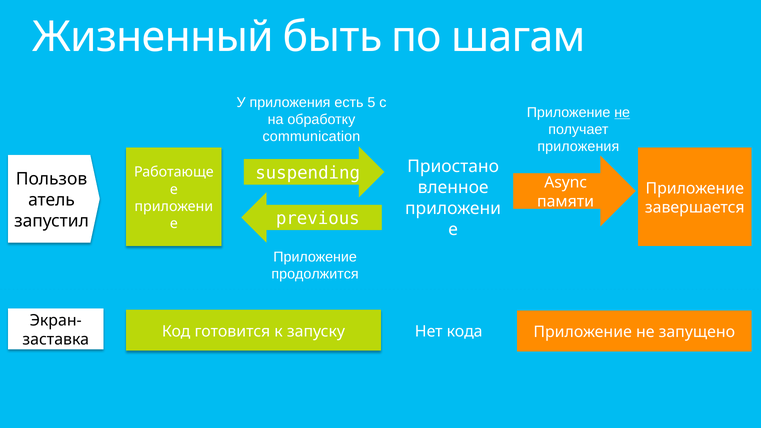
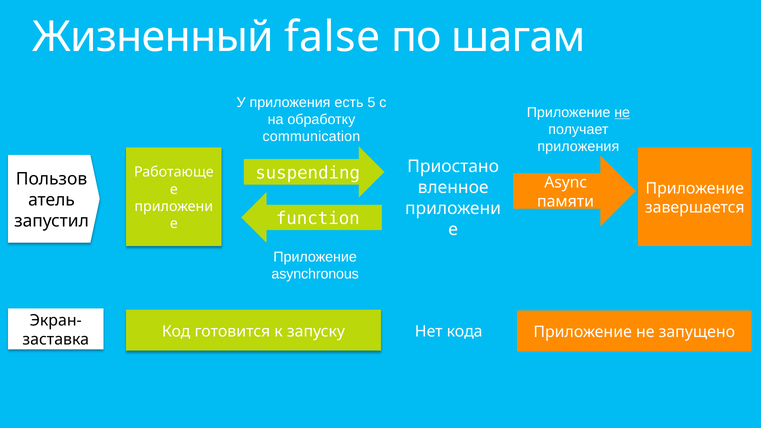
быть: быть -> false (332, 37)
previous: previous -> function (318, 219)
продолжится: продолжится -> asynchronous (315, 274)
